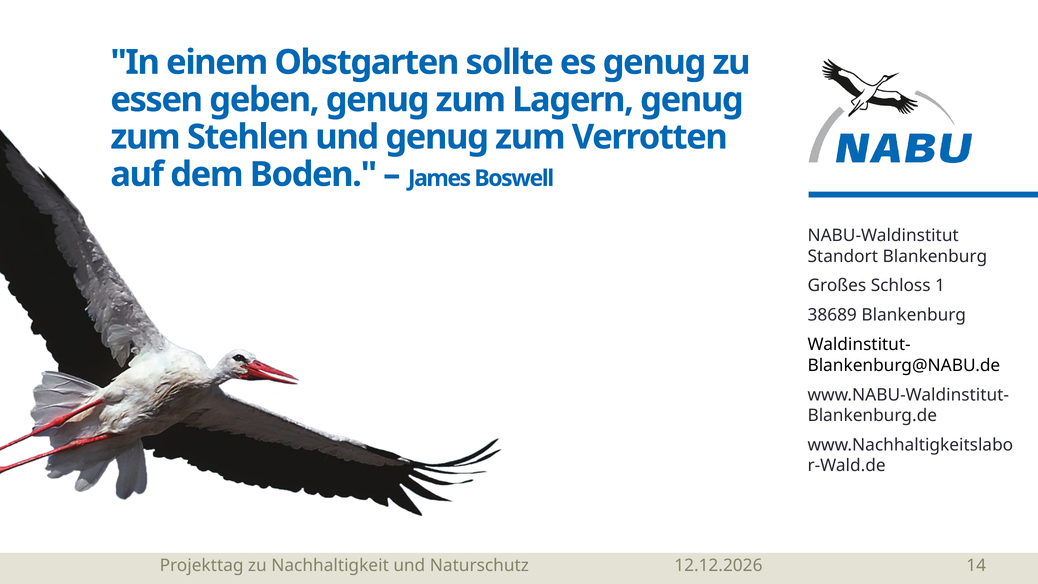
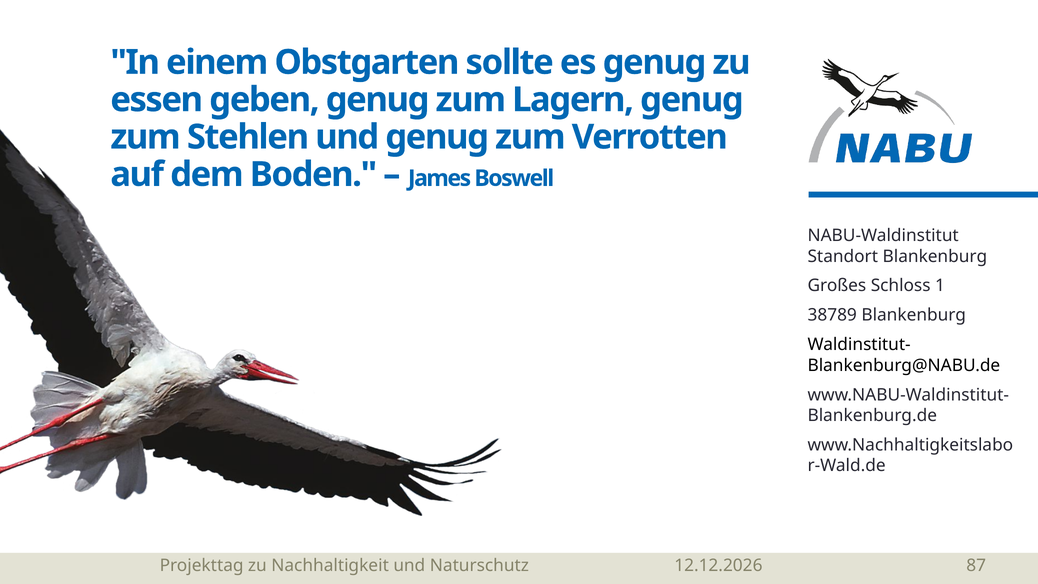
38689: 38689 -> 38789 (832, 315)
14: 14 -> 87 (976, 565)
